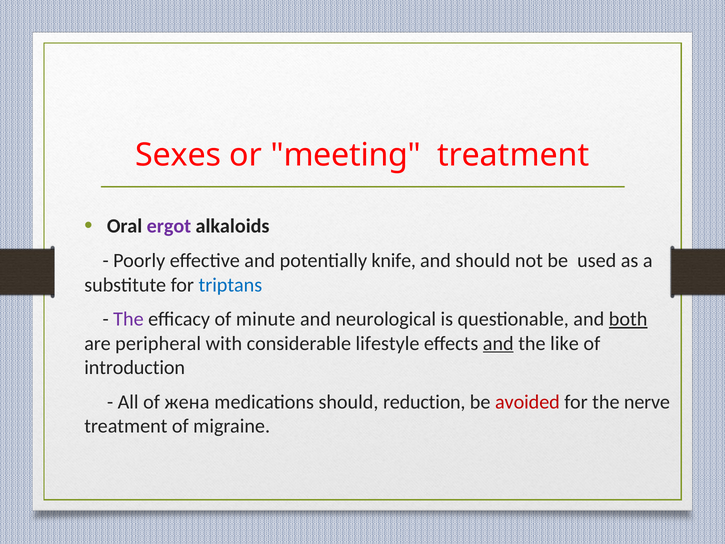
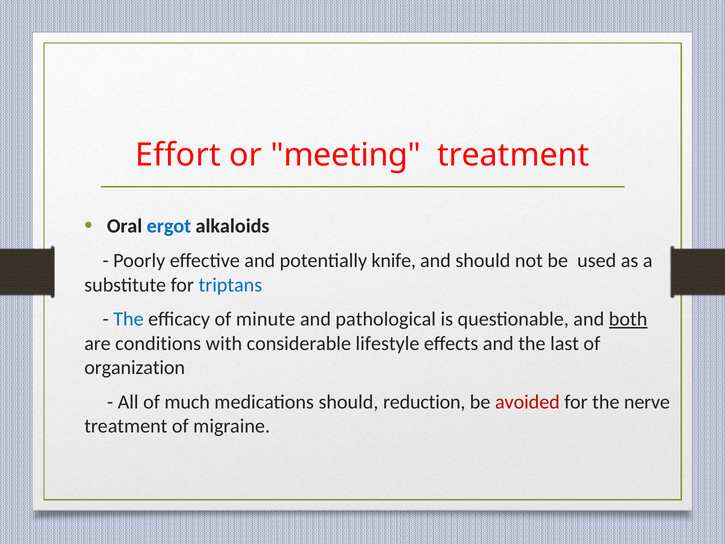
Sexes: Sexes -> Effort (178, 155)
ergot colour: purple -> blue (169, 226)
The colour: purple -> blue (128, 319)
neurological: neurological -> pathological (386, 319)
peripheral: peripheral -> conditions (158, 343)
and underline: present -> none (498, 343)
like: like -> last (565, 343)
introduction: introduction -> organization (135, 367)
жена: жена -> much (187, 402)
